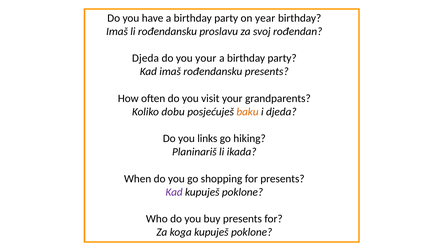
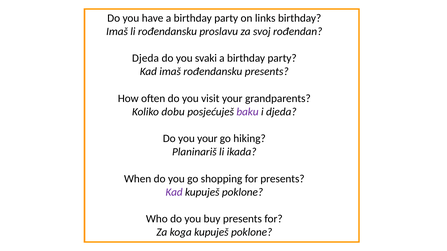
year: year -> links (265, 18)
you your: your -> svaki (206, 58)
baku colour: orange -> purple (248, 112)
you links: links -> your (207, 139)
